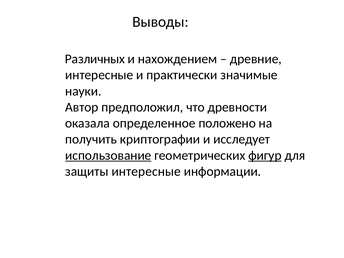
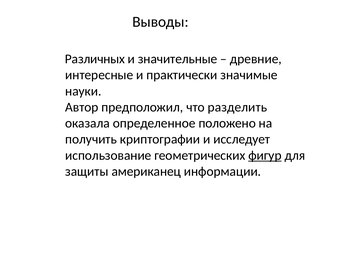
нахождением: нахождением -> значительные (178, 59)
древности: древности -> разделить (237, 107)
использование underline: present -> none (108, 155)
защиты интересные: интересные -> американец (146, 171)
